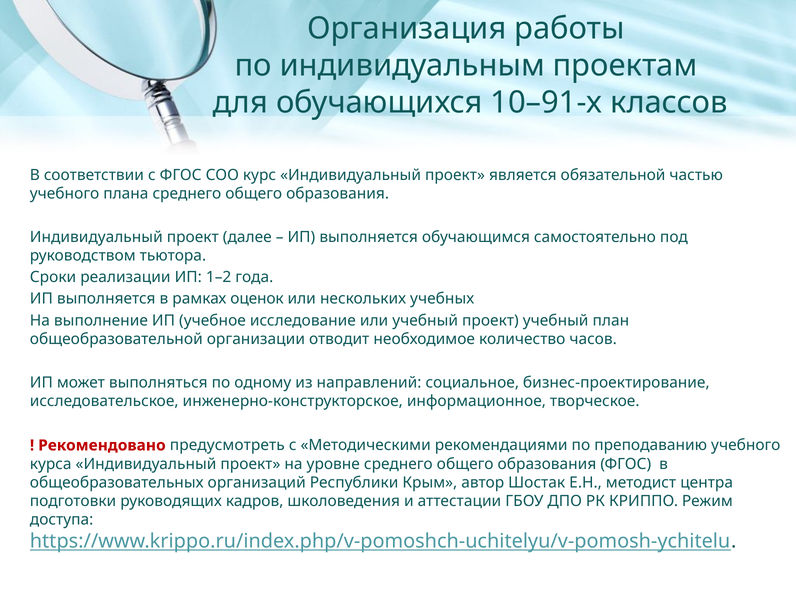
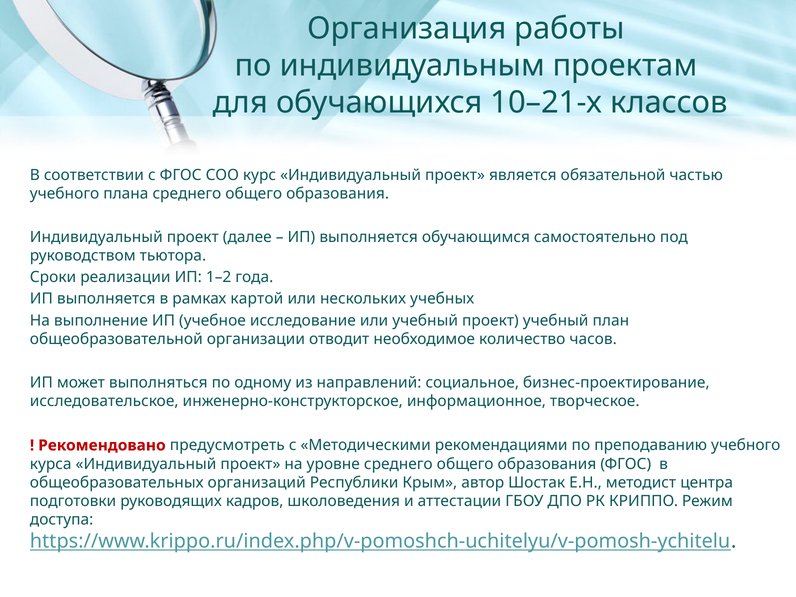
10–91-х: 10–91-х -> 10–21-х (546, 103)
оценок: оценок -> картой (257, 299)
